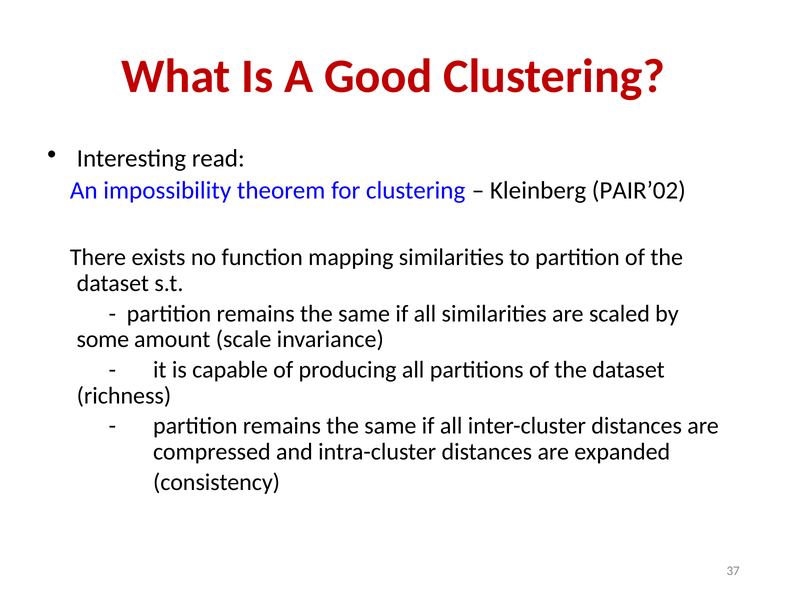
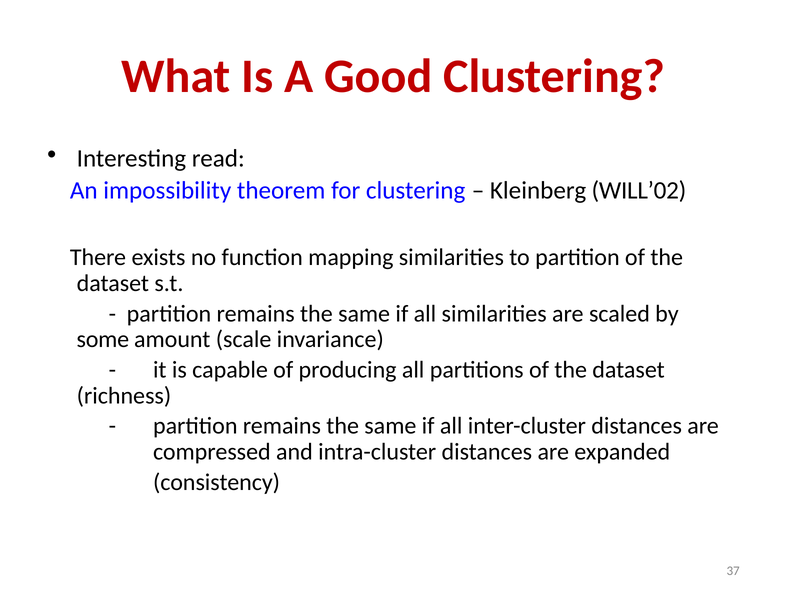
PAIR’02: PAIR’02 -> WILL’02 (639, 190)
